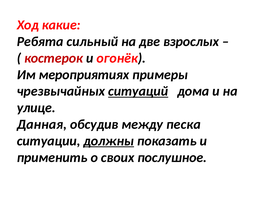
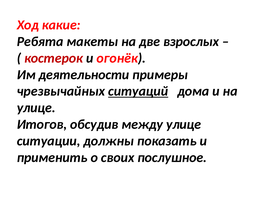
сильный: сильный -> макеты (92, 42)
мероприятиях: мероприятиях -> деятельности (84, 75)
Данная: Данная -> Итогов (42, 124)
между песка: песка -> улице (184, 124)
должны underline: present -> none (109, 141)
